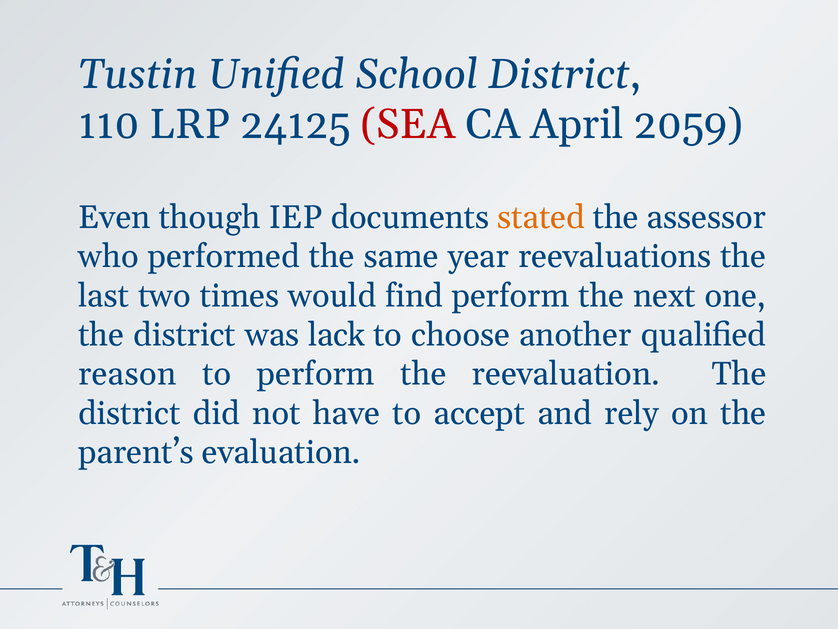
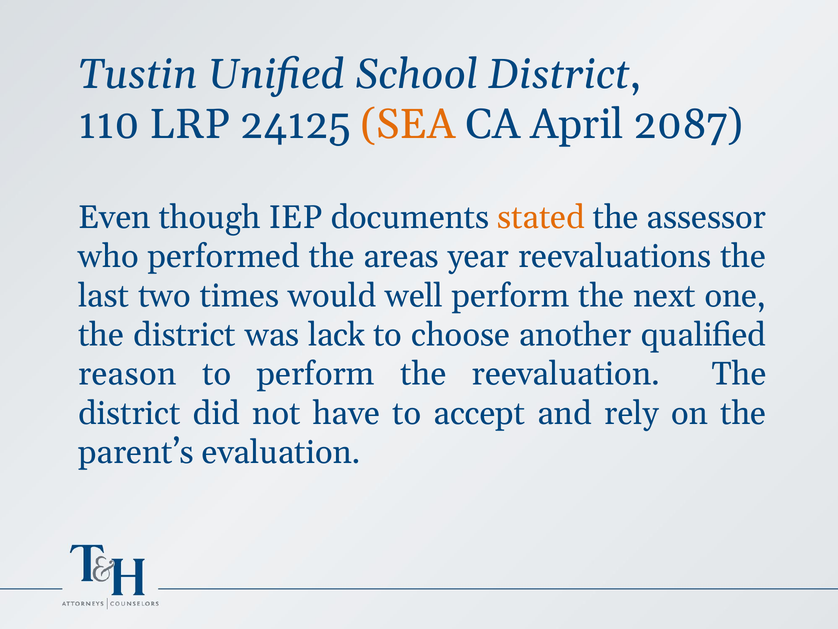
SEA colour: red -> orange (408, 124)
2059: 2059 -> 2087 (688, 124)
same: same -> areas (401, 256)
find: find -> well (414, 296)
